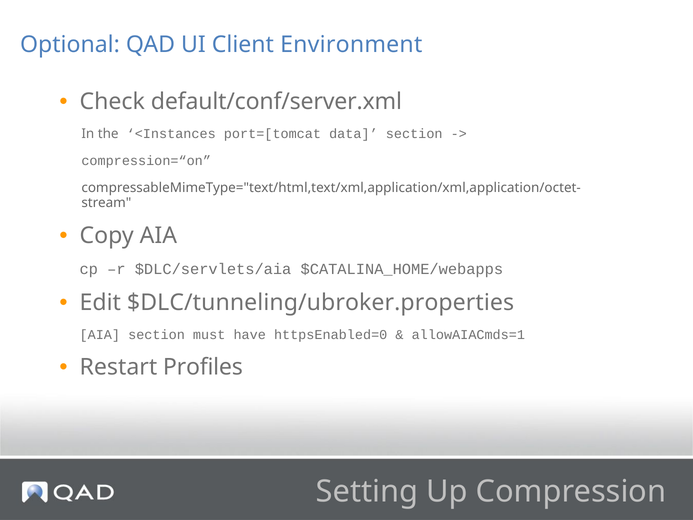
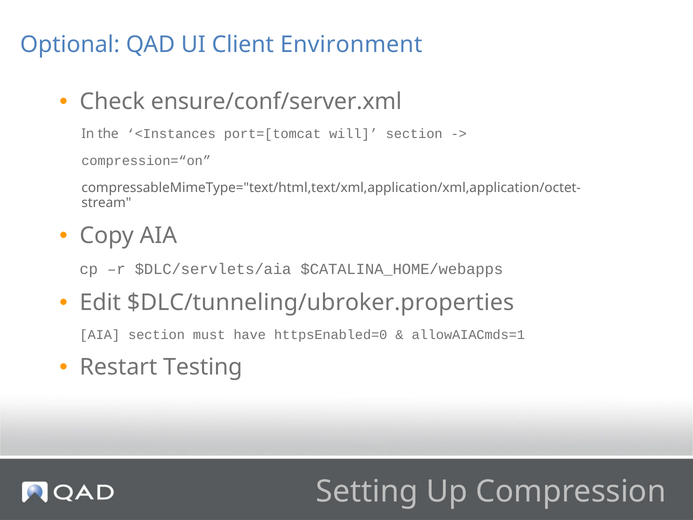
default/conf/server.xml: default/conf/server.xml -> ensure/conf/server.xml (276, 101)
data: data -> will (353, 134)
Profiles: Profiles -> Testing (203, 367)
